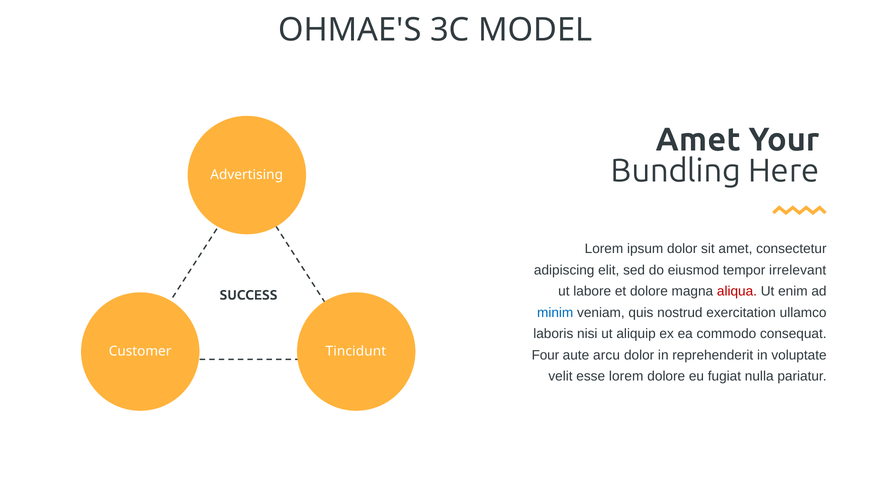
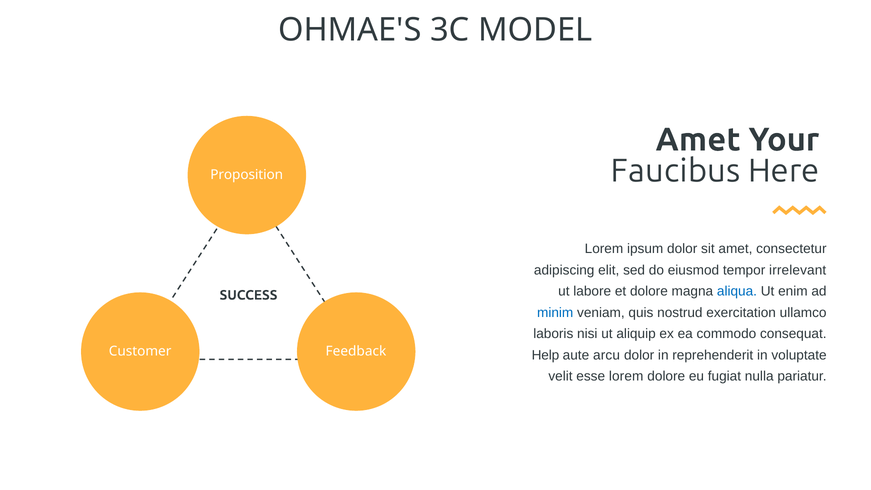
Bundling: Bundling -> Faucibus (676, 171)
Advertising: Advertising -> Proposition (247, 175)
aliqua colour: red -> blue (737, 291)
Tincidunt: Tincidunt -> Feedback (356, 351)
Four: Four -> Help (545, 355)
